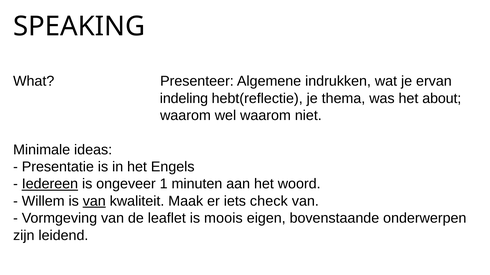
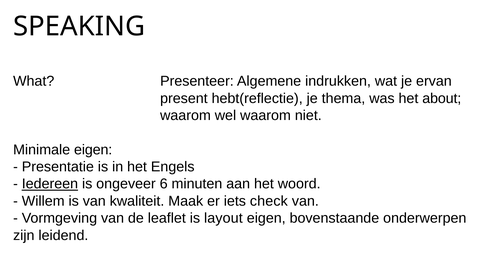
indeling: indeling -> present (184, 99)
Minimale ideas: ideas -> eigen (93, 150)
1: 1 -> 6 (164, 184)
van underline: present -> none (94, 202)
moois: moois -> layout (223, 219)
